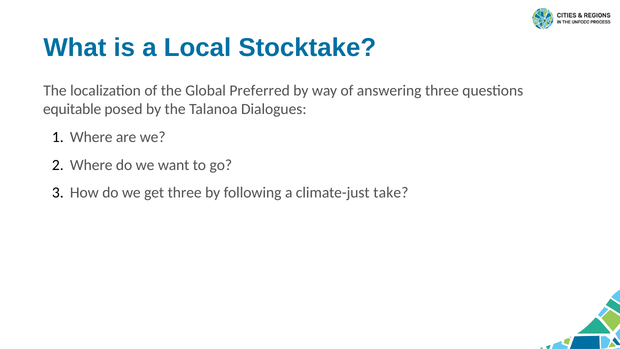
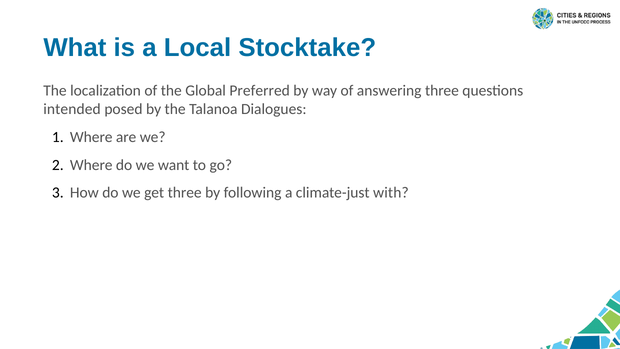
equitable: equitable -> intended (72, 109)
take: take -> with (391, 193)
